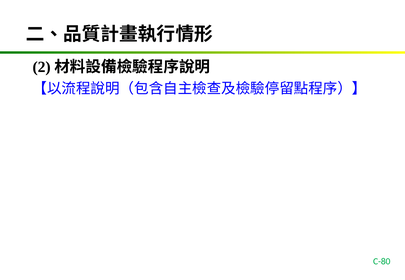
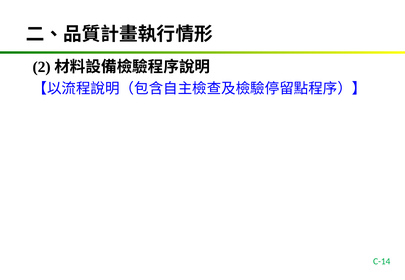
C-80: C-80 -> C-14 (382, 262)
